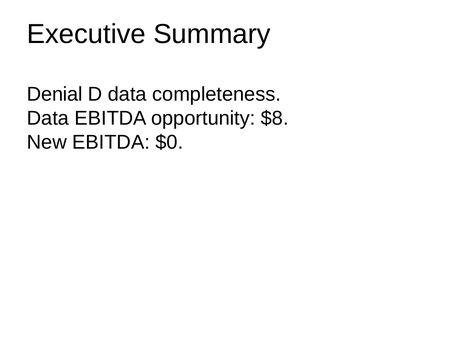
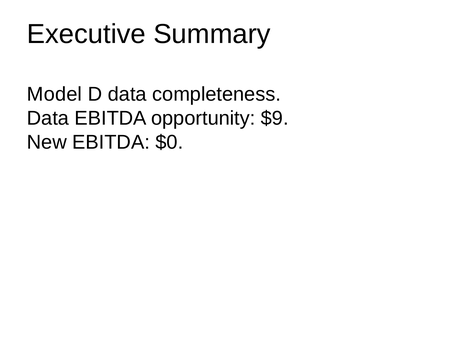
Denial: Denial -> Model (54, 94)
$8: $8 -> $9 (275, 118)
